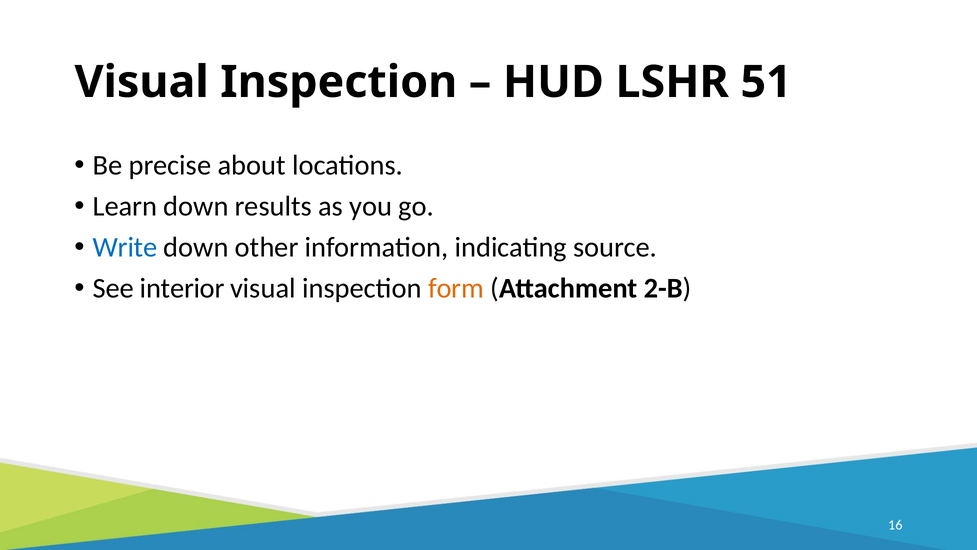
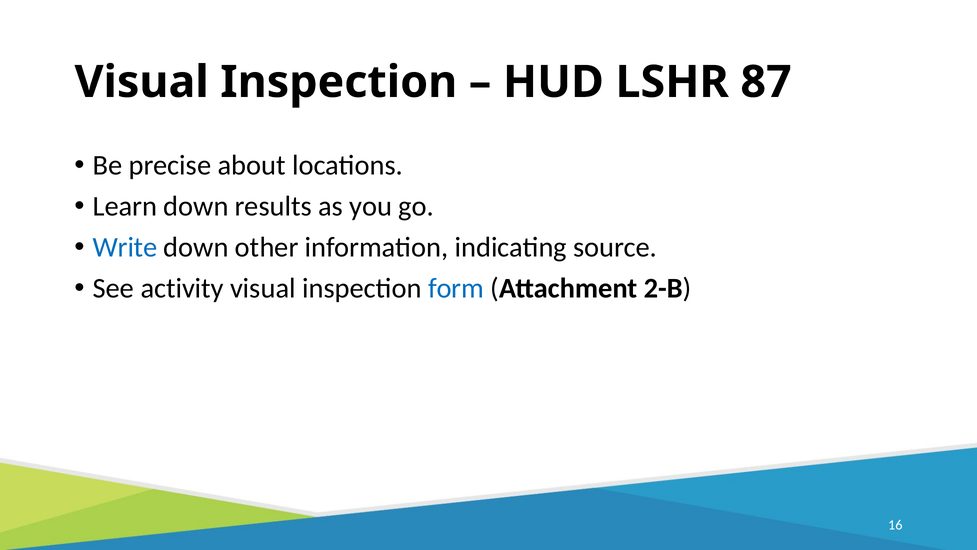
51: 51 -> 87 (766, 82)
interior: interior -> activity (182, 288)
form colour: orange -> blue (456, 288)
